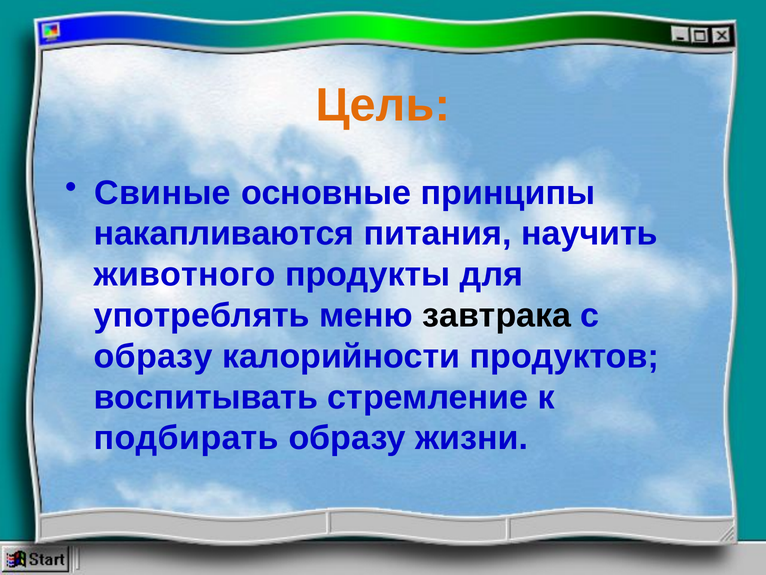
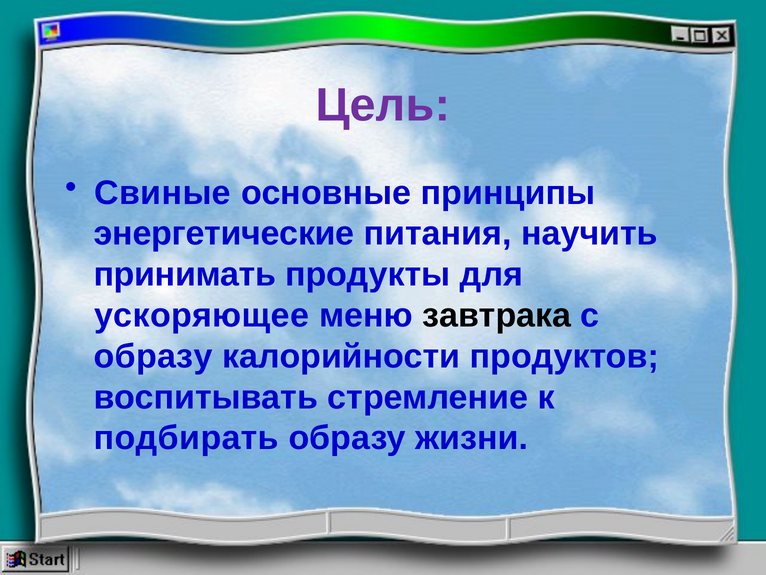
Цель colour: orange -> purple (383, 105)
накапливаются: накапливаются -> энергетические (224, 233)
животного: животного -> принимать (185, 274)
употреблять: употреблять -> ускоряющее (202, 315)
